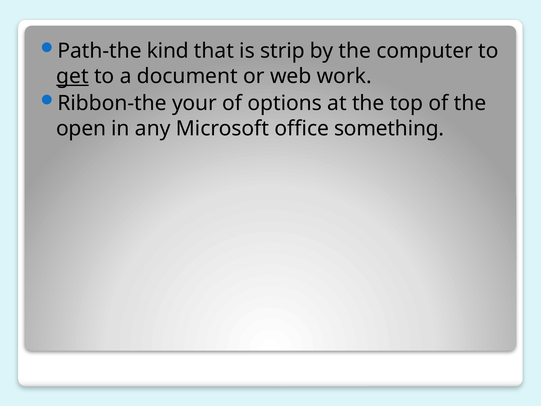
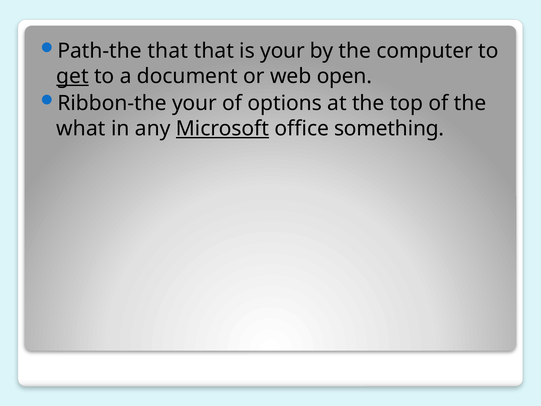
Path-the kind: kind -> that (168, 51)
is strip: strip -> your (283, 51)
work: work -> open (344, 76)
open: open -> what (81, 129)
Microsoft underline: none -> present (223, 129)
